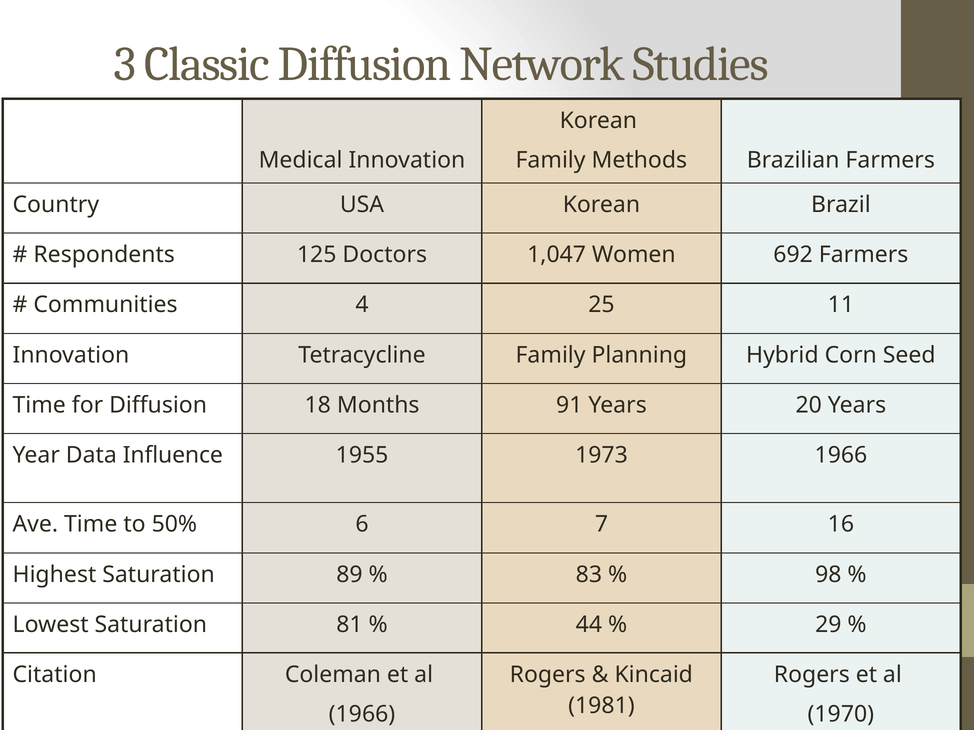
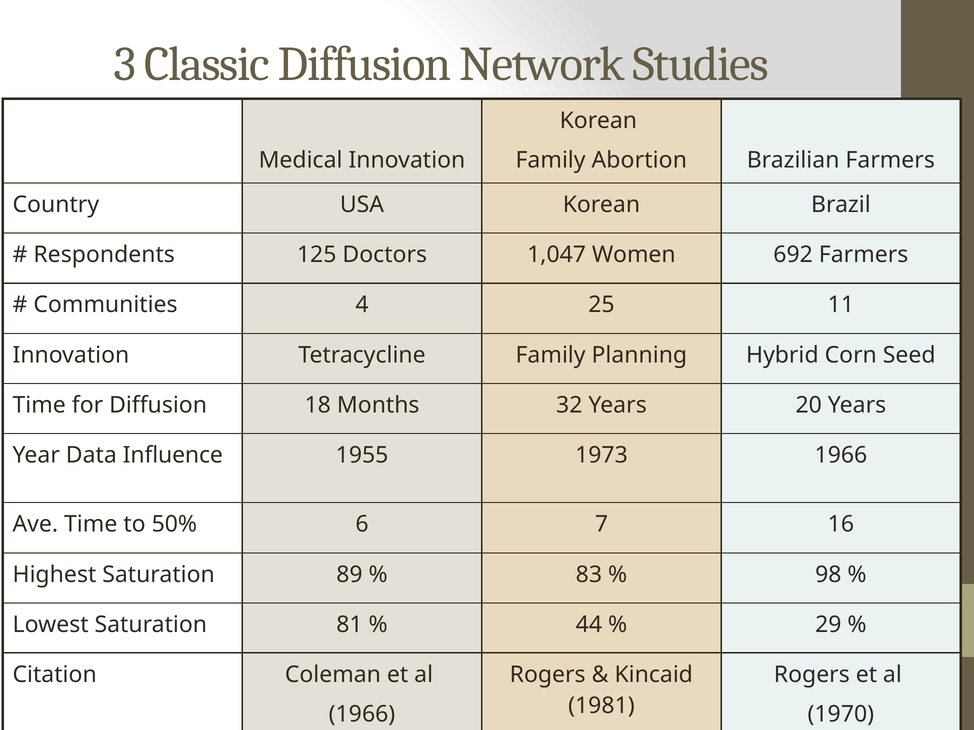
Methods: Methods -> Abortion (639, 160)
91: 91 -> 32 (569, 405)
